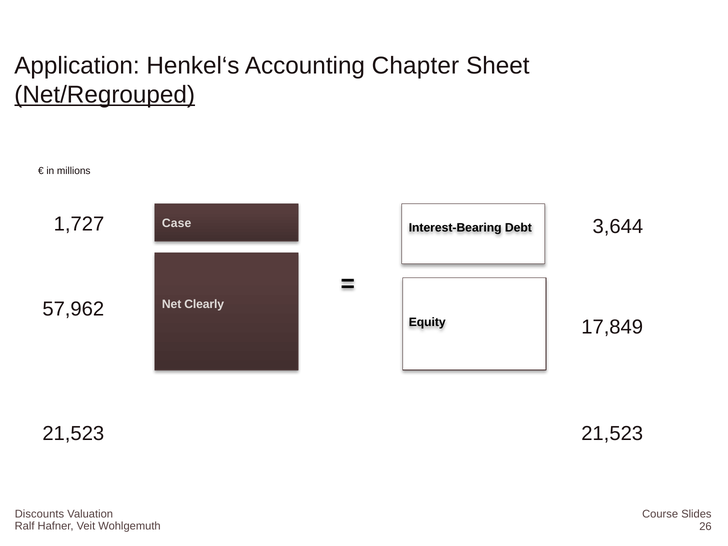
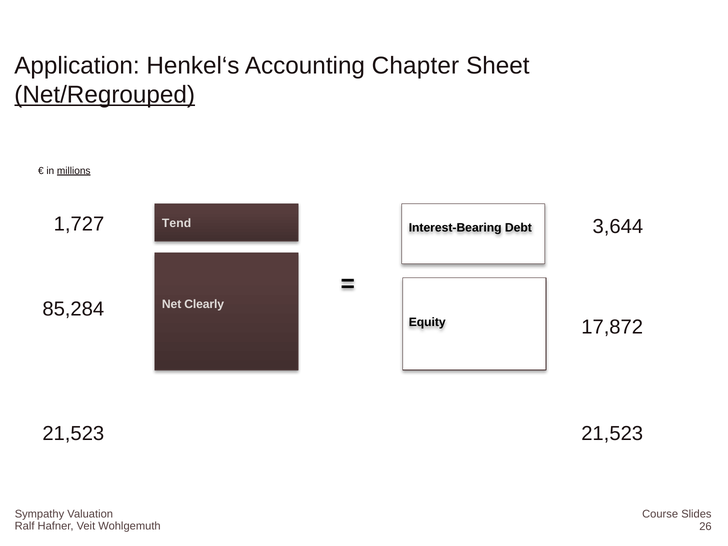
millions underline: none -> present (74, 171)
Case: Case -> Tend (177, 223)
57,962: 57,962 -> 85,284 (73, 309)
17,849: 17,849 -> 17,872 (612, 327)
Discounts: Discounts -> Sympathy (39, 514)
